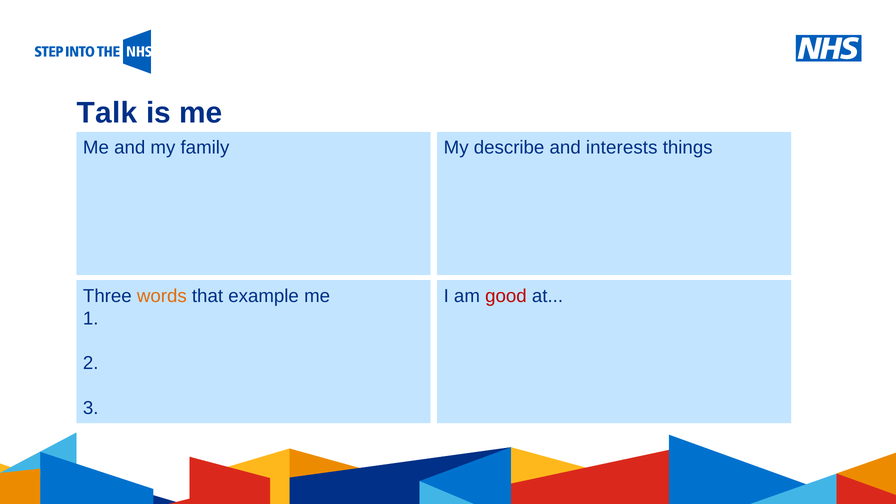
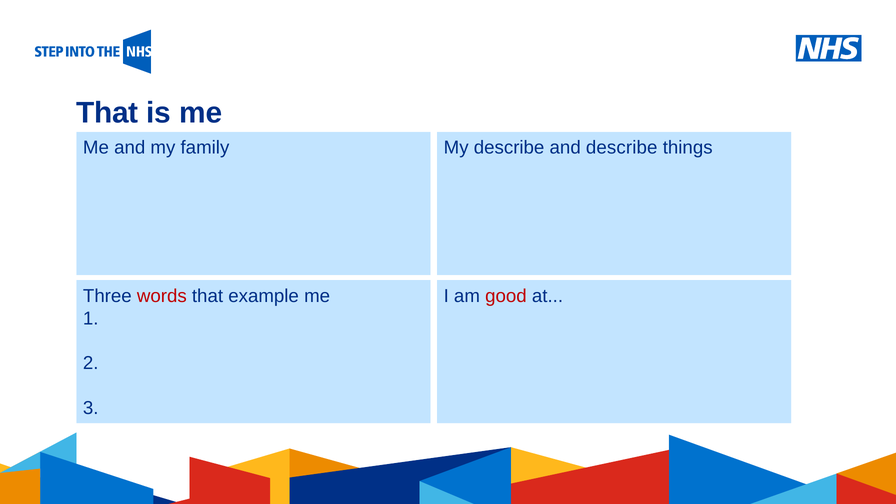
Talk: Talk -> That (107, 113)
and interests: interests -> describe (622, 148)
words colour: orange -> red (162, 296)
